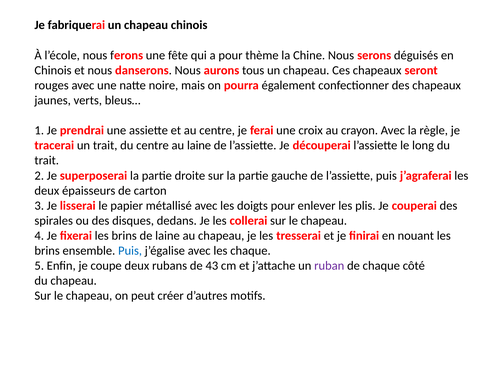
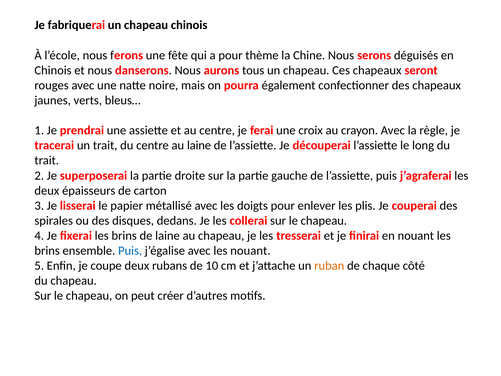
les chaque: chaque -> nouant (250, 251)
43: 43 -> 10 (212, 266)
ruban colour: purple -> orange (329, 266)
